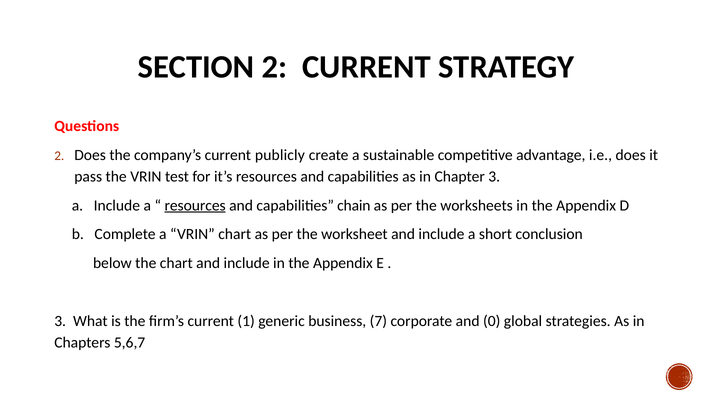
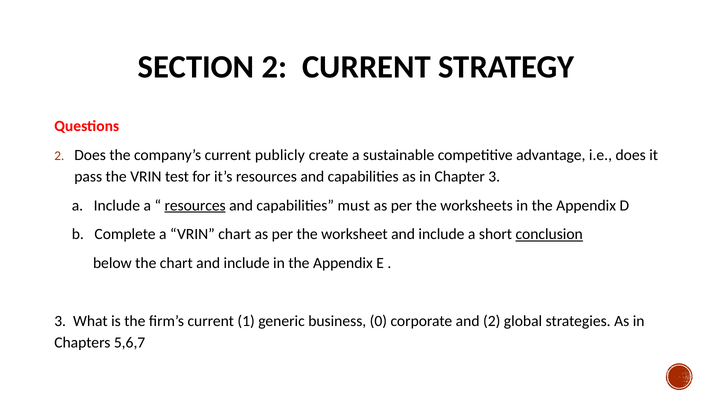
chain: chain -> must (354, 206)
conclusion underline: none -> present (549, 235)
7: 7 -> 0 (378, 321)
and 0: 0 -> 2 (492, 321)
